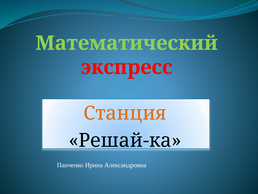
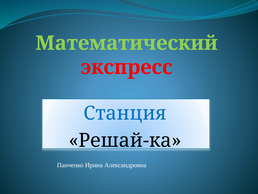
Станция colour: orange -> blue (125, 113)
